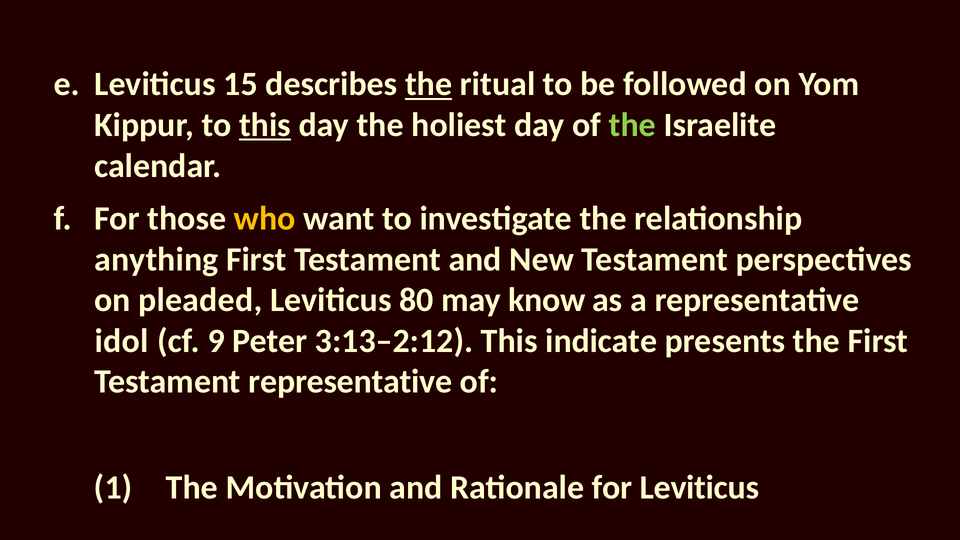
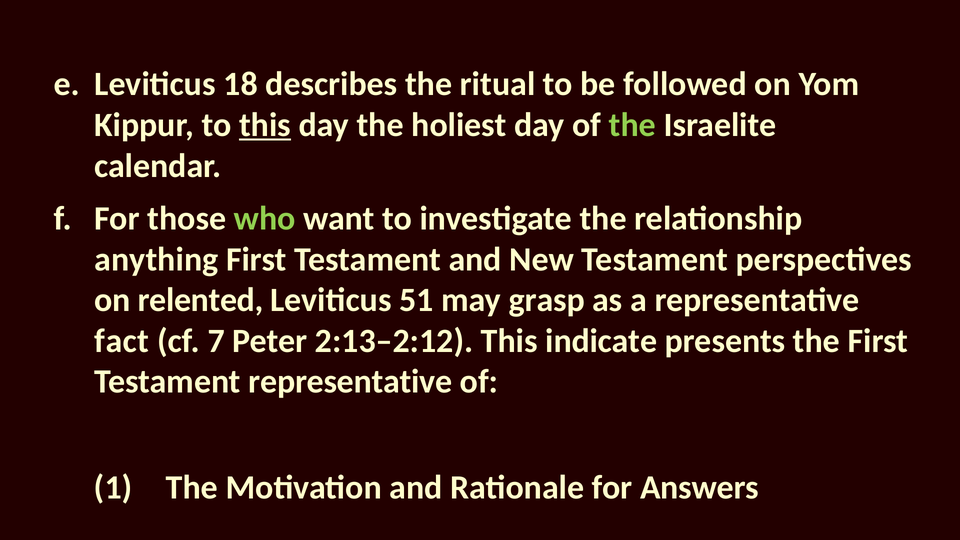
15: 15 -> 18 (241, 84)
the underline: present -> none (429, 84)
who colour: yellow -> light green (265, 219)
pleaded: pleaded -> relented (201, 300)
80: 80 -> 51 (416, 300)
know: know -> grasp (547, 300)
idol: idol -> fact (122, 341)
9: 9 -> 7 (216, 341)
3:13–2:12: 3:13–2:12 -> 2:13–2:12 (394, 341)
for Leviticus: Leviticus -> Answers (700, 487)
